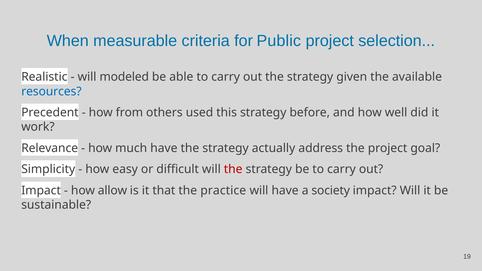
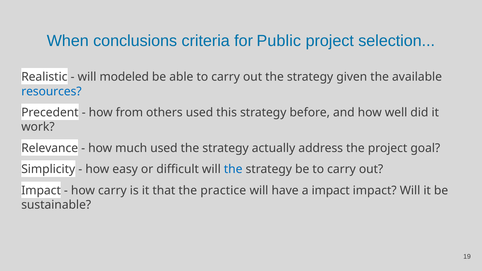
measurable: measurable -> conclusions (135, 41)
much have: have -> used (164, 148)
the colour: red -> blue (233, 169)
how allow: allow -> carry (112, 191)
a society: society -> impact (331, 191)
